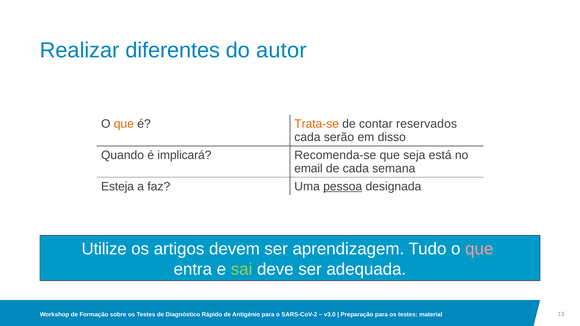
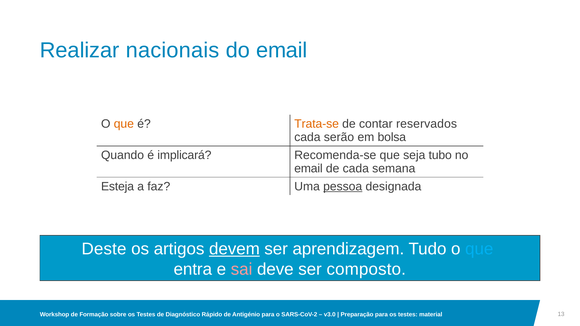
diferentes: diferentes -> nacionais (173, 50)
do autor: autor -> email (282, 50)
disso: disso -> bolsa (392, 137)
está: está -> tubo (440, 155)
Utilize: Utilize -> Deste (104, 249)
devem underline: none -> present (234, 249)
que colour: pink -> light blue (479, 249)
sai colour: light green -> pink (242, 269)
adequada: adequada -> composto (366, 269)
